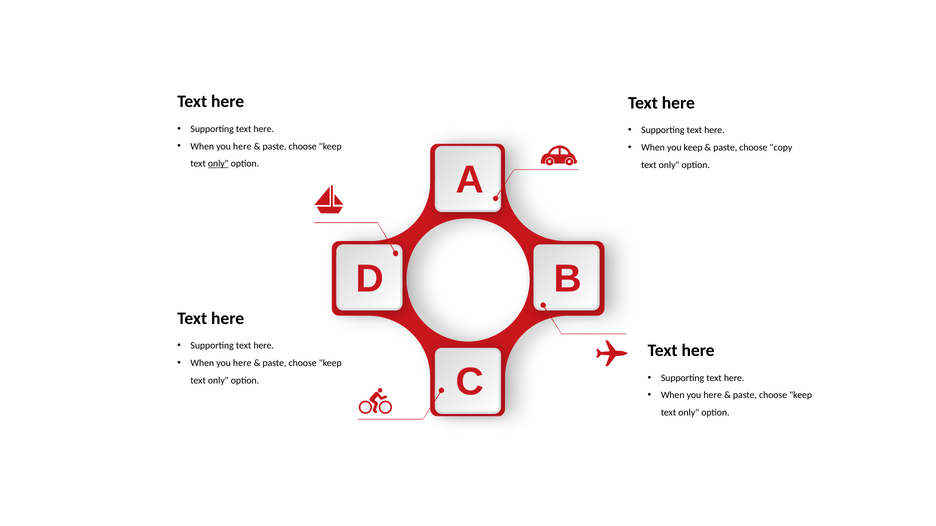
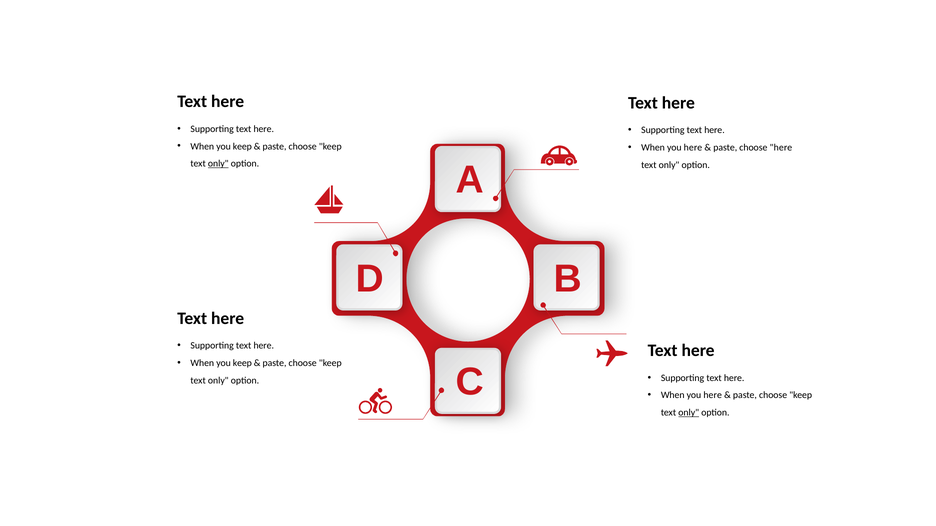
here: here -> keep (242, 146)
keep: keep -> here (693, 148)
choose copy: copy -> here (781, 148)
here: here -> keep (242, 363)
only underline: none -> present (689, 413)
